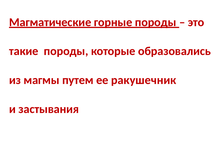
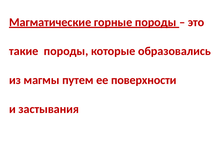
ракушечник: ракушечник -> поверхности (144, 80)
